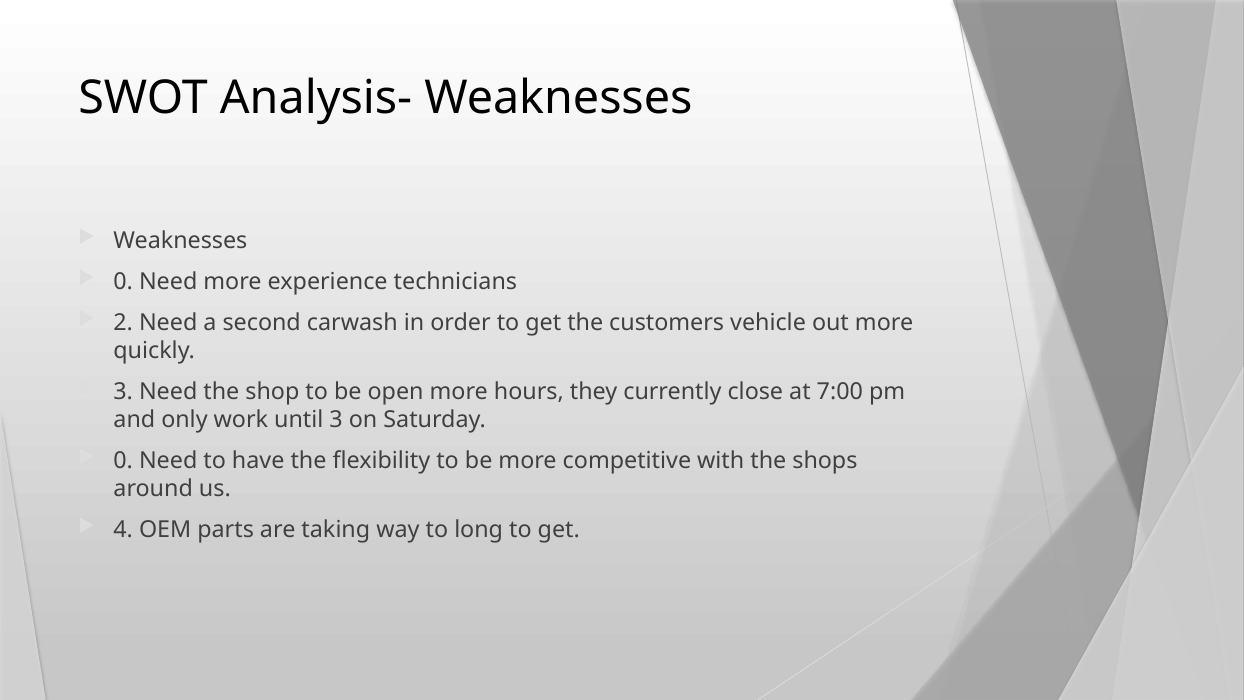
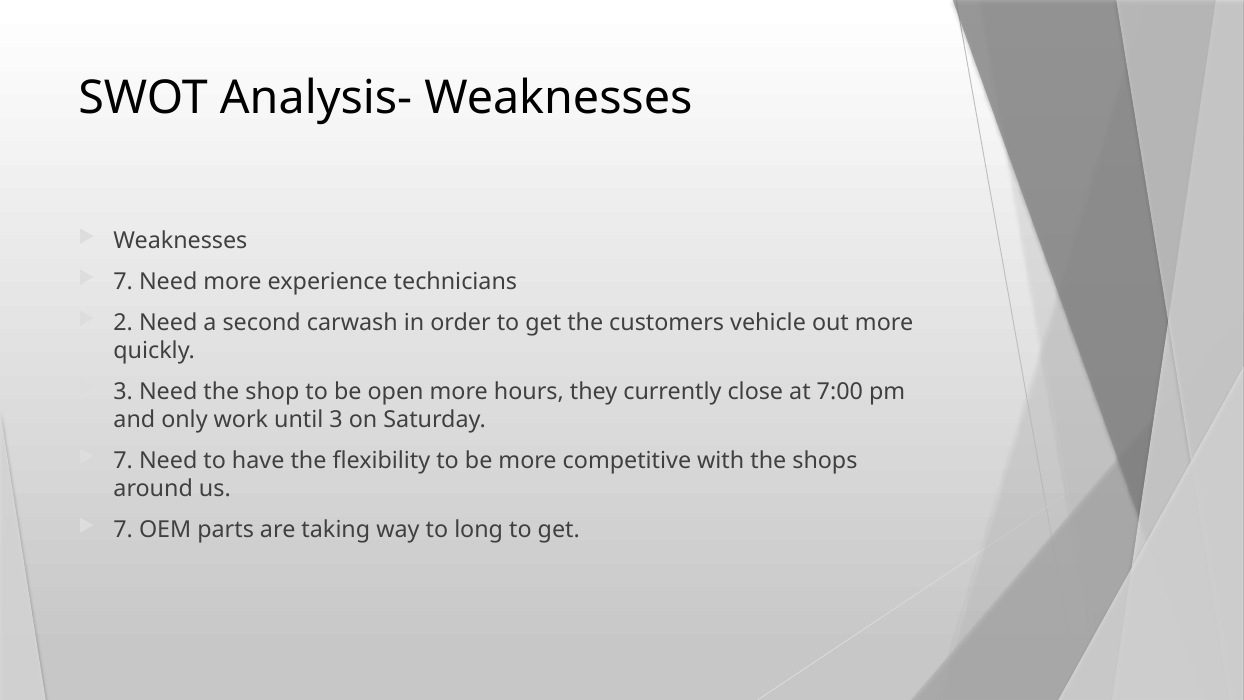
0: 0 -> 7 (123, 282)
0: 0 -> 7 (123, 461)
4: 4 -> 7 (123, 530)
